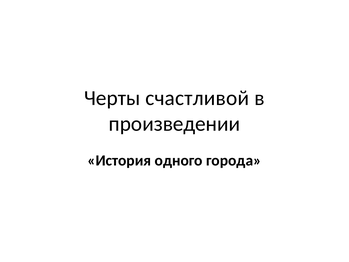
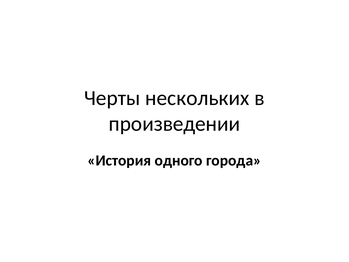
счастливой: счастливой -> нескольких (197, 98)
